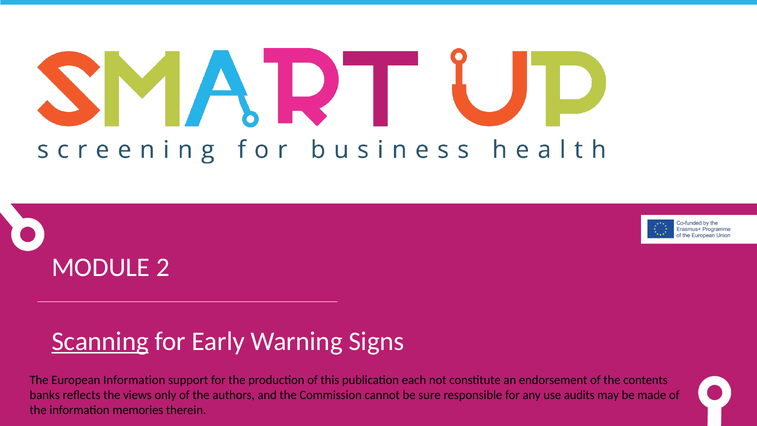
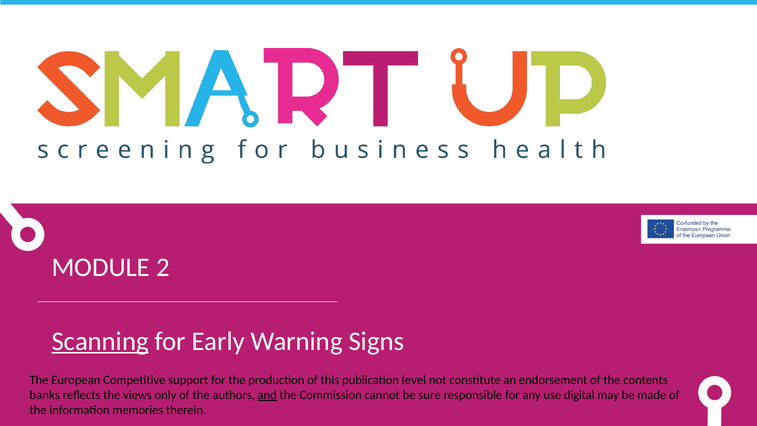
European Information: Information -> Competitive (134, 380)
each: each -> level (414, 380)
and underline: none -> present (267, 395)
audits: audits -> digital (579, 395)
